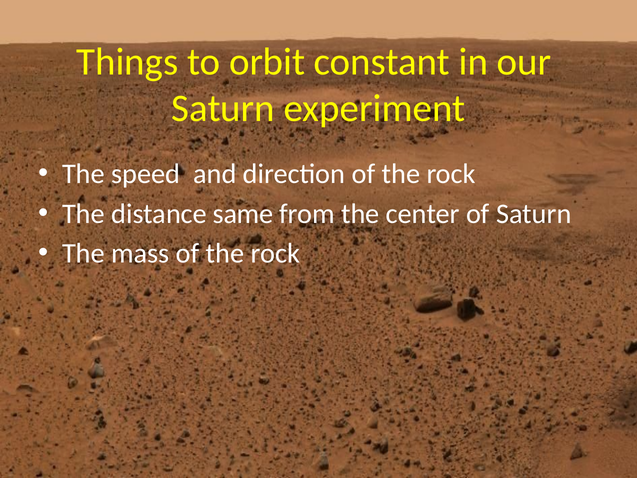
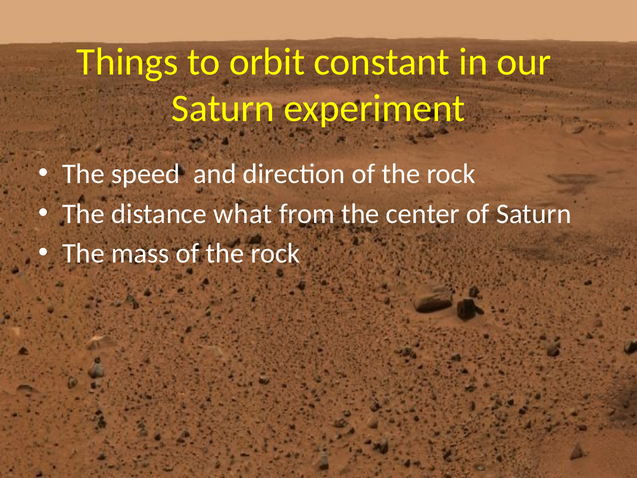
same: same -> what (243, 214)
